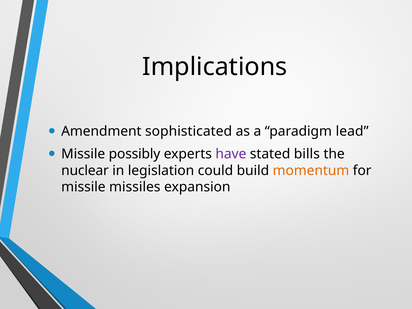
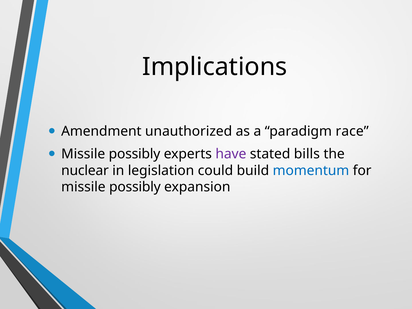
sophisticated: sophisticated -> unauthorized (189, 131)
lead: lead -> race (352, 131)
momentum colour: orange -> blue (311, 171)
missiles: missiles -> possibly (135, 187)
